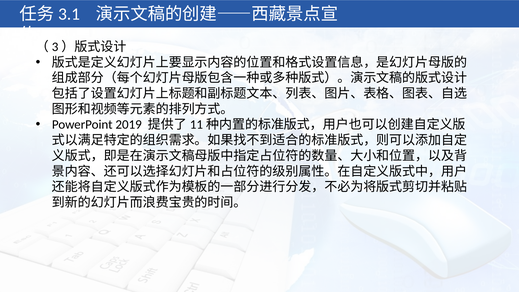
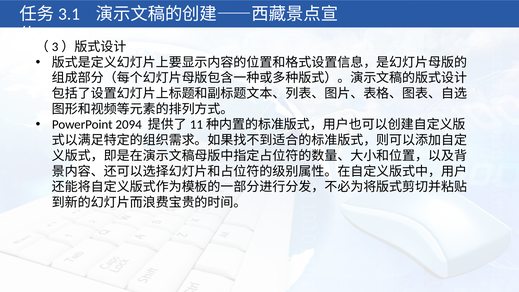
2019: 2019 -> 2094 (129, 125)
